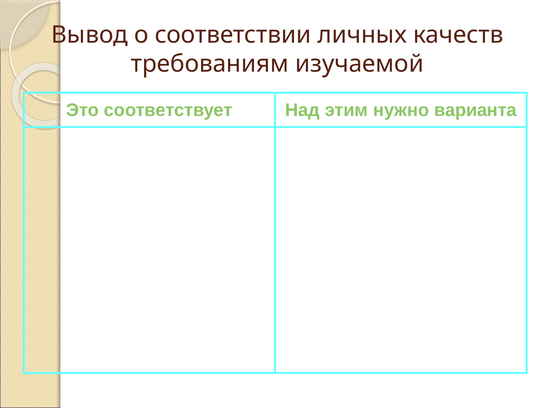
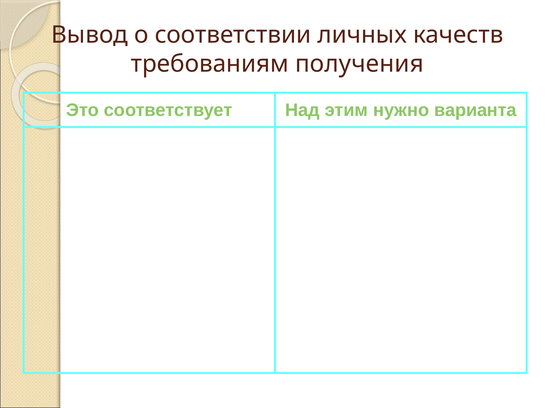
изучаемой: изучаемой -> получения (359, 64)
